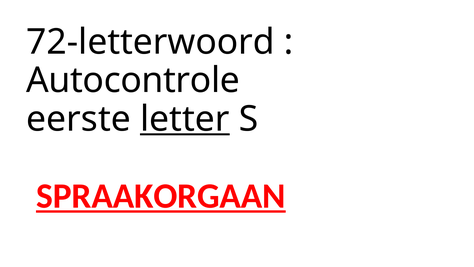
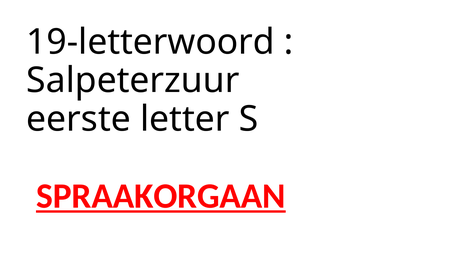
72-letterwoord: 72-letterwoord -> 19-letterwoord (151, 42)
Autocontrole: Autocontrole -> Salpeterzuur (133, 80)
letter underline: present -> none (185, 119)
